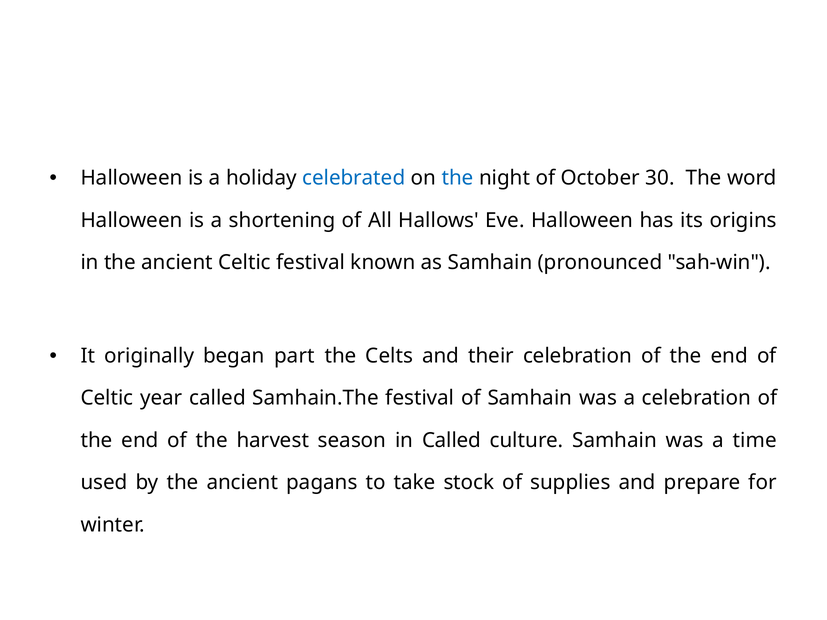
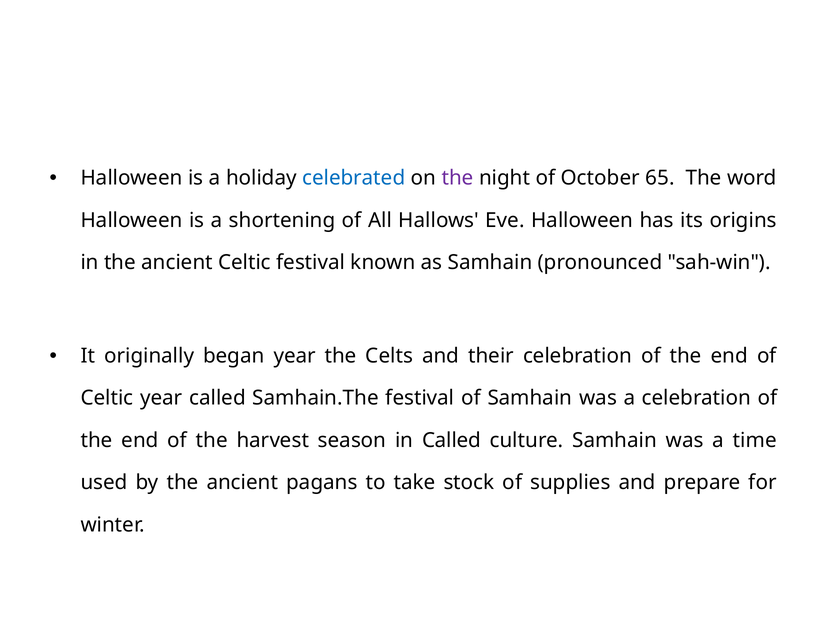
the colour: blue -> purple (458, 178)
30: 30 -> 65 (660, 178)
began part: part -> year (295, 356)
